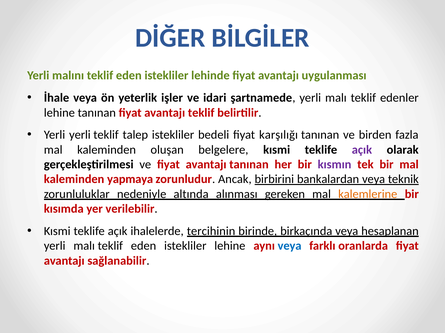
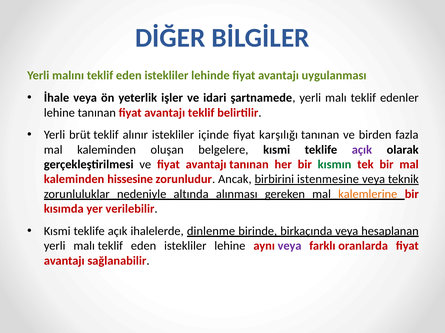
Yerli yerli: yerli -> brüt (80, 135)
talep: talep -> alınır (135, 135)
bedeli: bedeli -> içinde (214, 135)
kısmın colour: purple -> green (335, 165)
yapmaya: yapmaya -> hissesine (130, 180)
bankalardan: bankalardan -> istenmesine (328, 180)
tercihinin: tercihinin -> dinlenme (211, 232)
veya colour: blue -> purple (290, 246)
